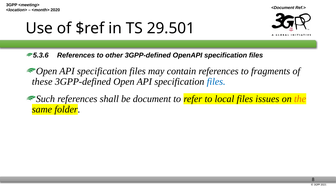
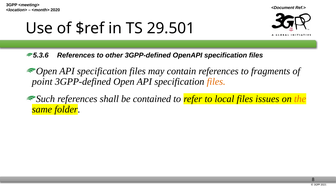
these: these -> point (42, 82)
files colour: blue -> orange (216, 82)
document: document -> contained (152, 99)
